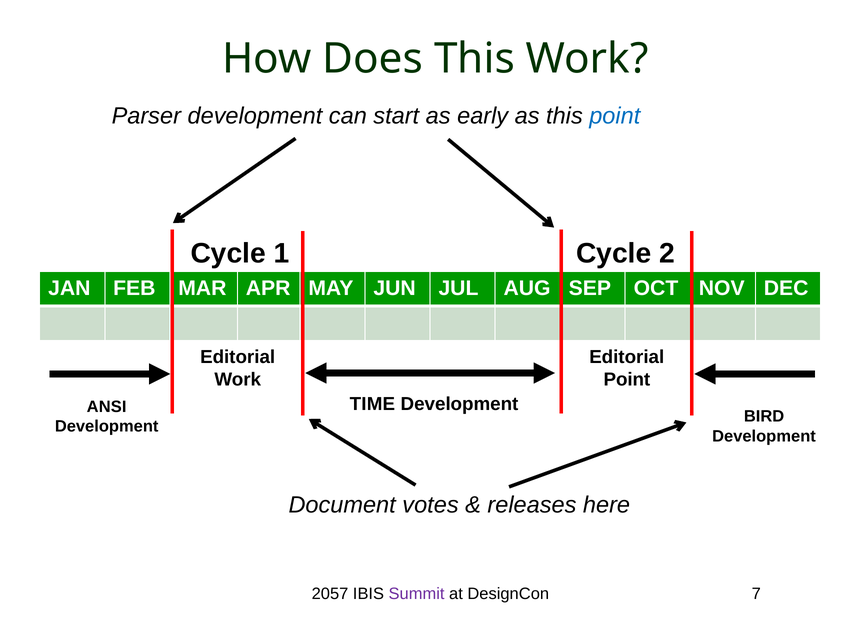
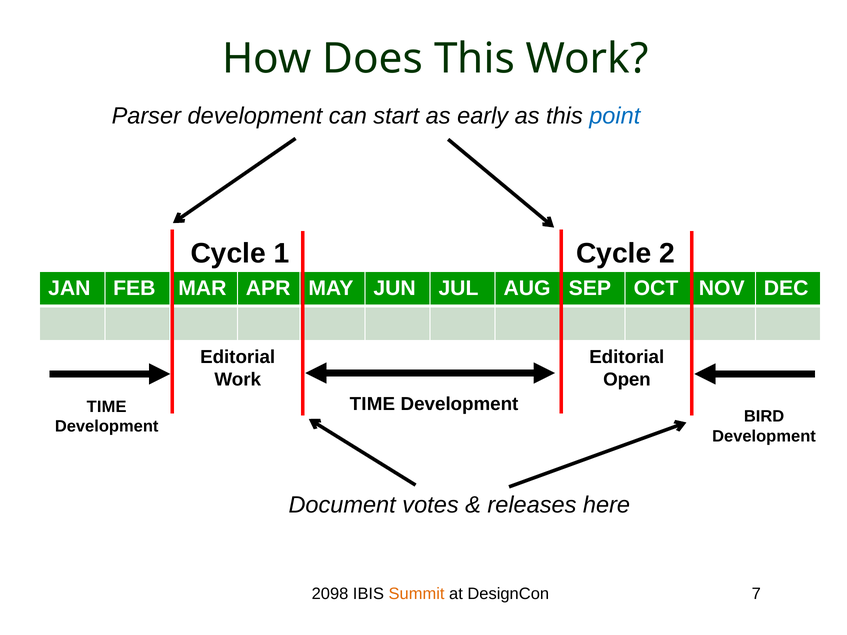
Point: Point -> Open (627, 380)
ANSI: ANSI -> TIME (107, 407)
2057: 2057 -> 2098 (330, 594)
Summit colour: purple -> orange (417, 594)
